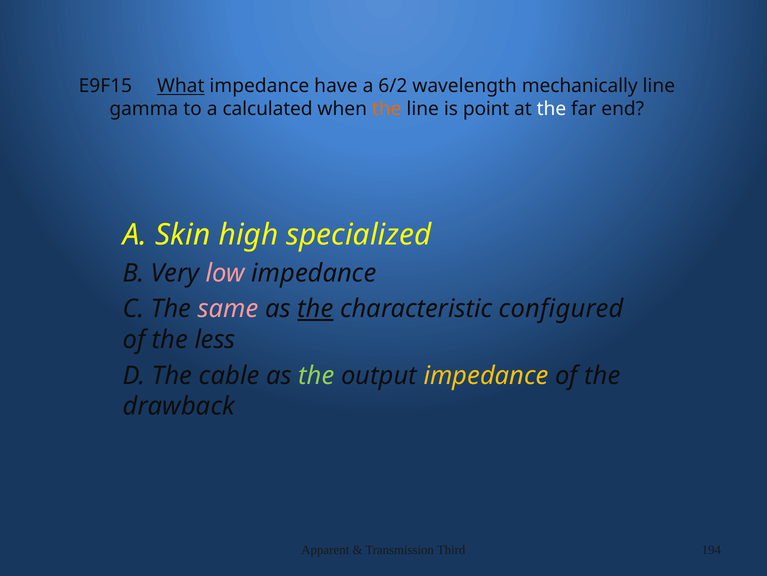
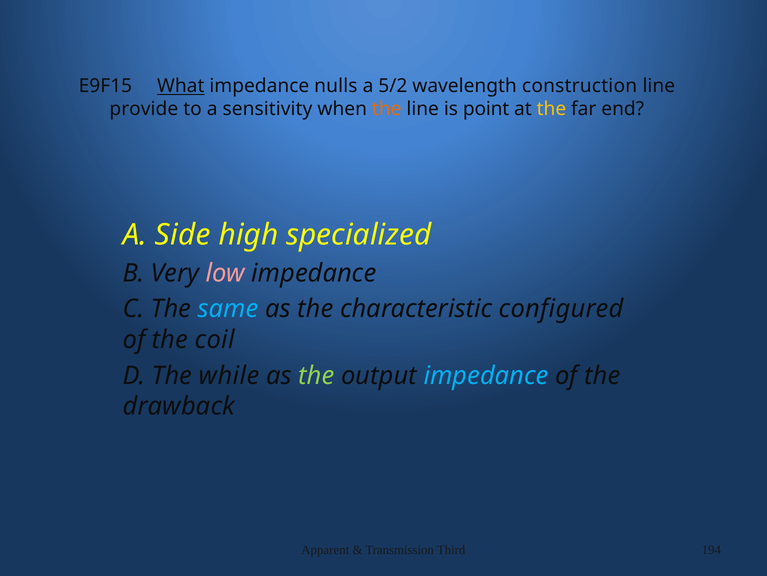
have: have -> nulls (336, 86)
6/2: 6/2 -> 5/2 (393, 86)
mechanically: mechanically -> construction (580, 86)
gamma: gamma -> provide (144, 109)
calculated: calculated -> sensitivity (267, 109)
the colour: white -> yellow (551, 109)
Skin: Skin -> Side (183, 235)
same colour: pink -> light blue (228, 309)
the underline: present -> none (315, 309)
less: less -> coil (215, 339)
cable: cable -> while (229, 375)
impedance colour: yellow -> light blue (486, 375)
